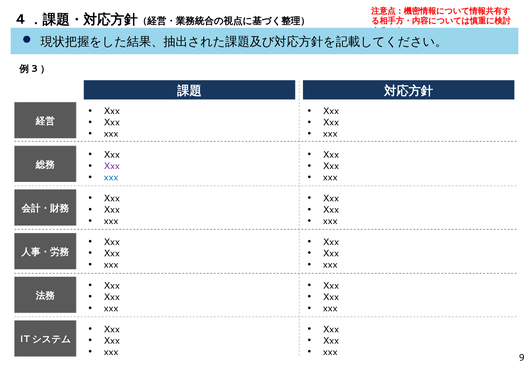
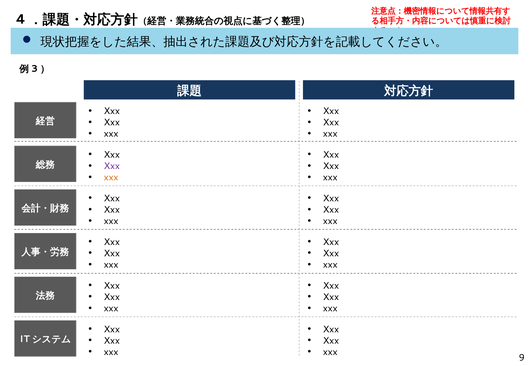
xxx colour: blue -> orange (111, 178)
